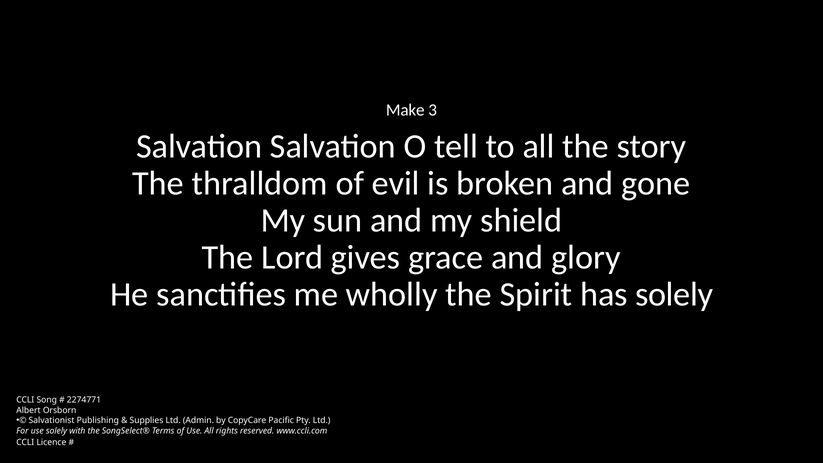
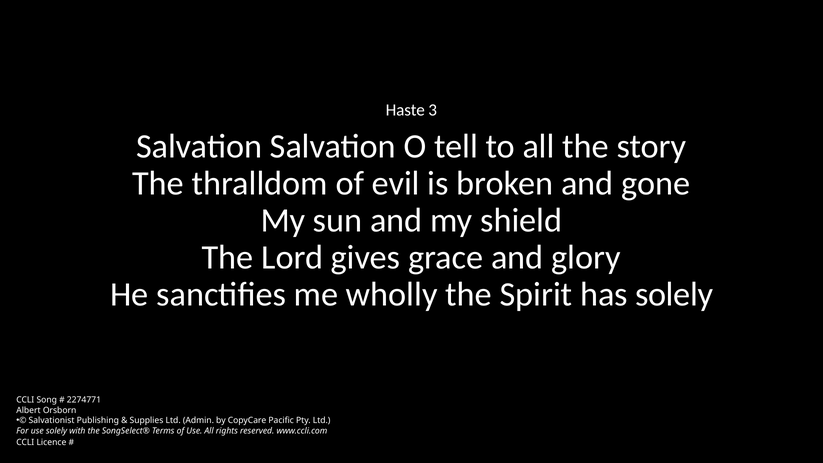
Make: Make -> Haste (405, 110)
